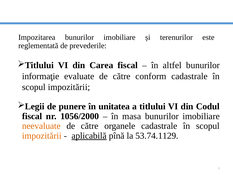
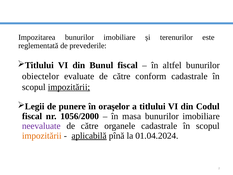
Carea: Carea -> Bunul (101, 65)
informaţie: informaţie -> obiectelor (41, 76)
impozitării underline: none -> present (69, 87)
unitatea: unitatea -> oraşelor (114, 106)
neevaluate colour: orange -> purple (41, 126)
53.74.1129: 53.74.1129 -> 01.04.2024 (157, 136)
